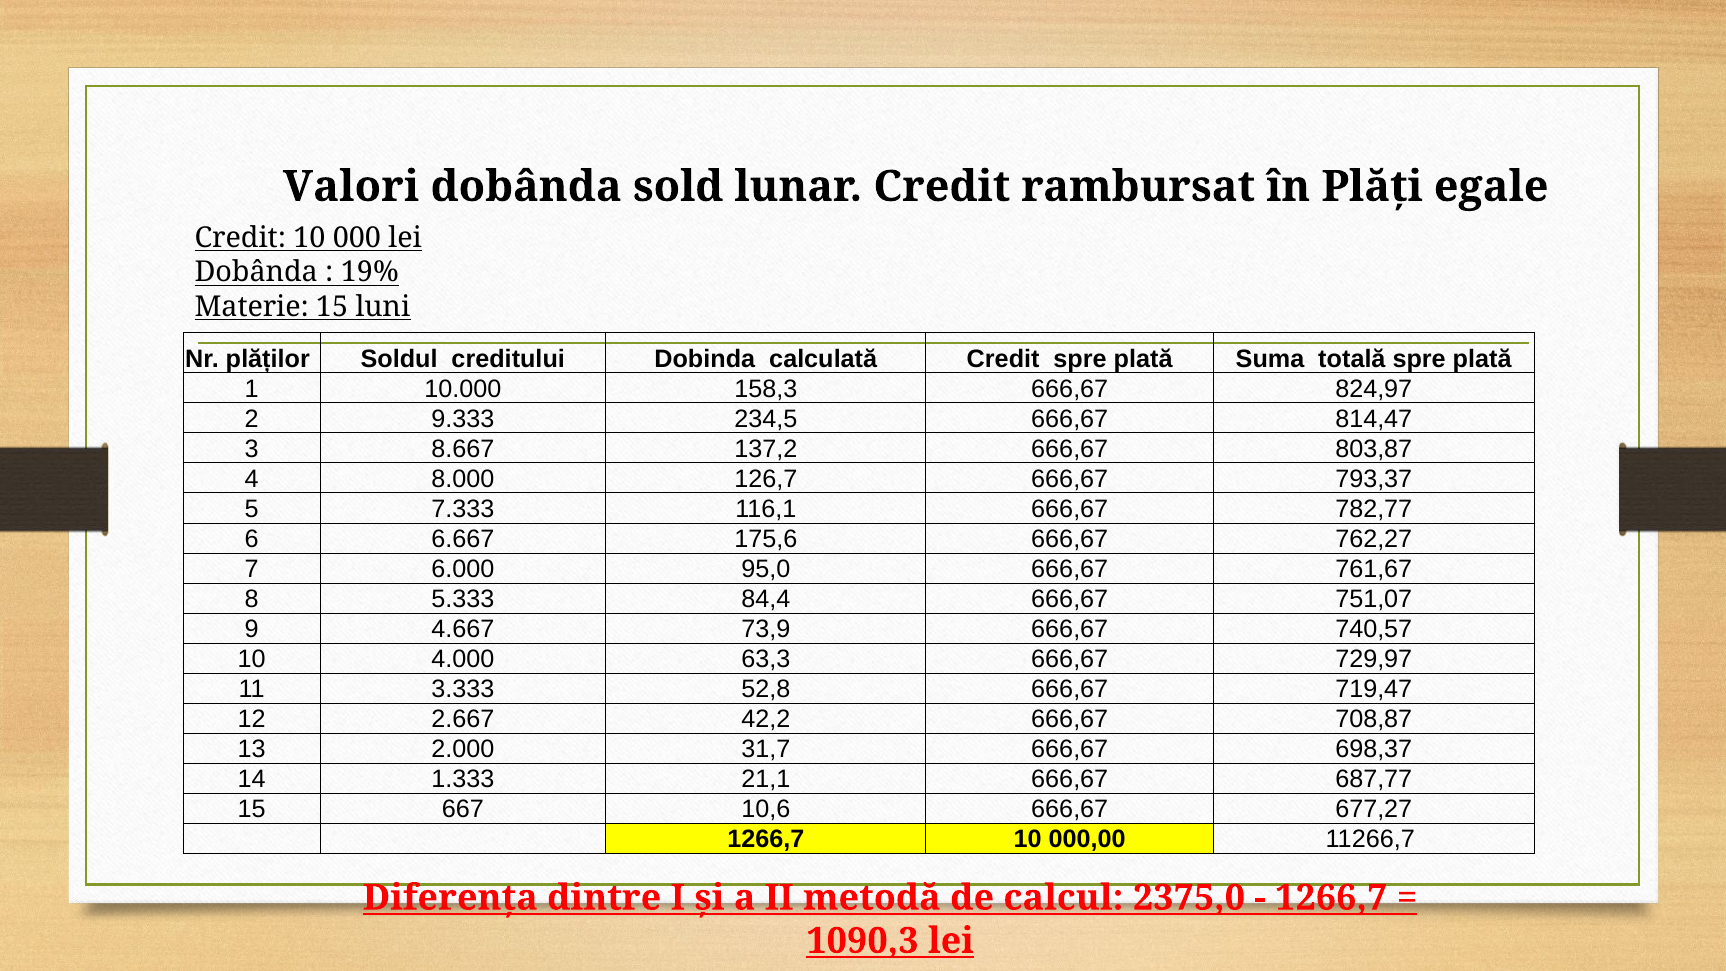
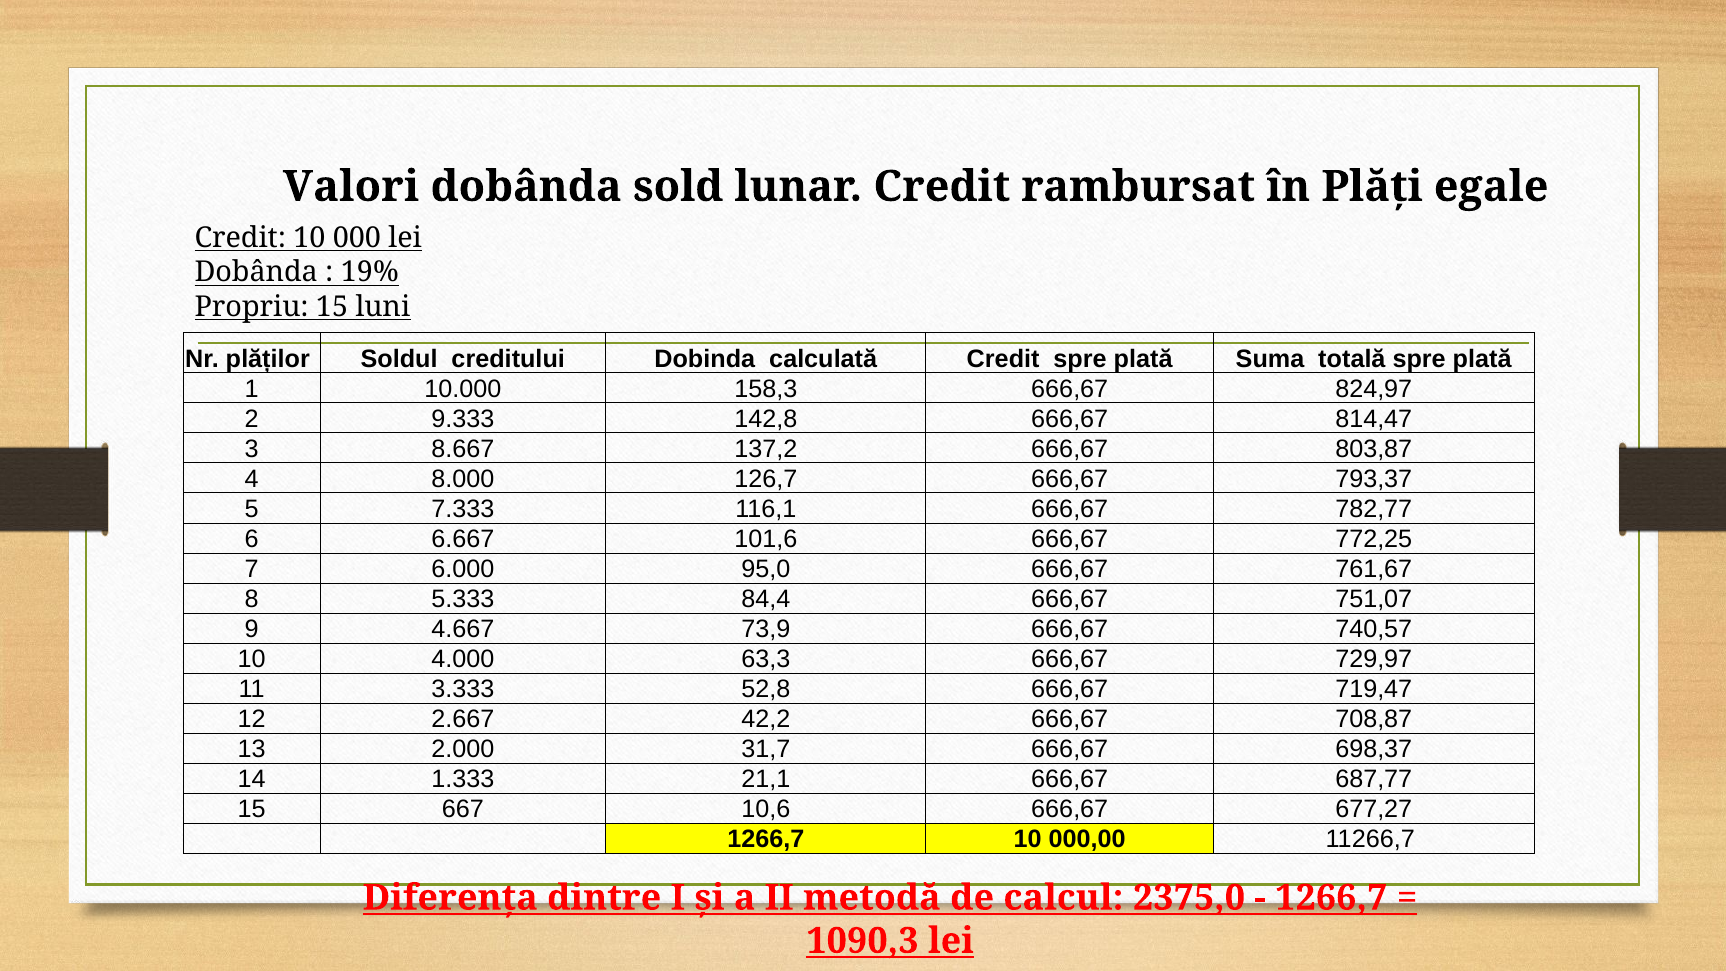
Materie: Materie -> Propriu (252, 307)
234,5: 234,5 -> 142,8 (766, 419)
175,6: 175,6 -> 101,6 (766, 539)
762,27: 762,27 -> 772,25 (1374, 539)
